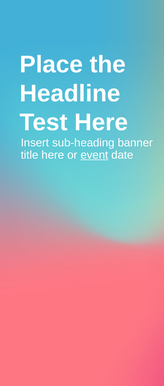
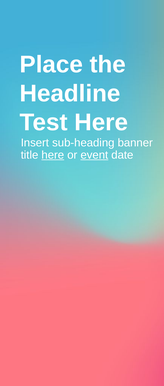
here underline: none -> present (53, 155)
